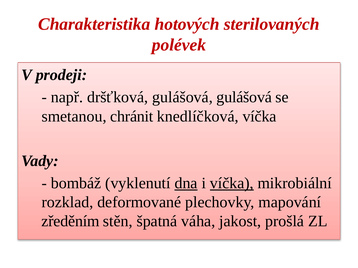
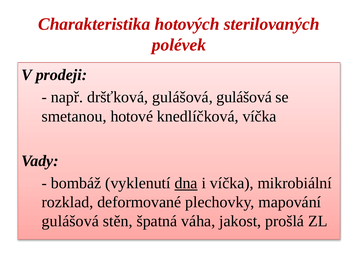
chránit: chránit -> hotové (132, 117)
víčka underline: present -> none (232, 183)
zředěním: zředěním -> gulášová (70, 222)
